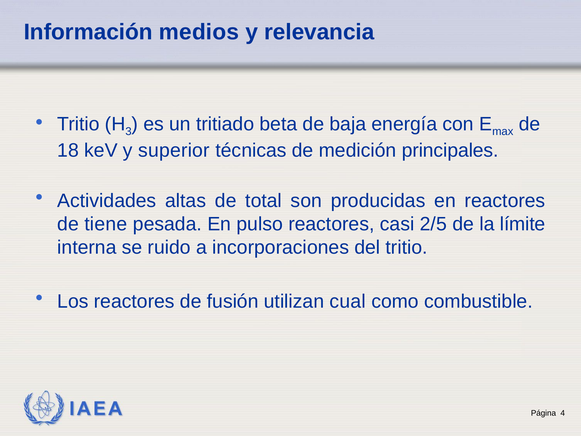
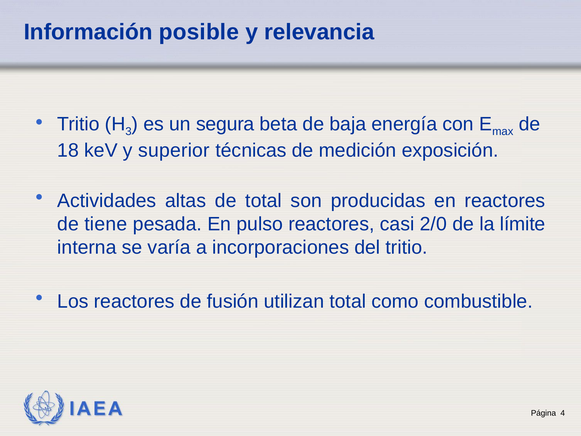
medios: medios -> posible (199, 32)
tritiado: tritiado -> segura (225, 124)
principales: principales -> exposición (450, 150)
2/5: 2/5 -> 2/0 (433, 224)
ruido: ruido -> varía (169, 247)
utilizan cual: cual -> total (348, 301)
